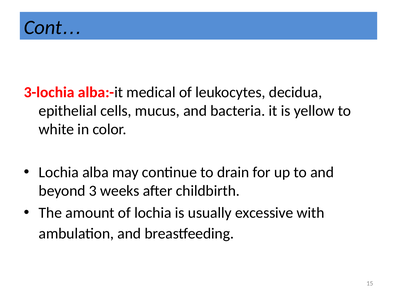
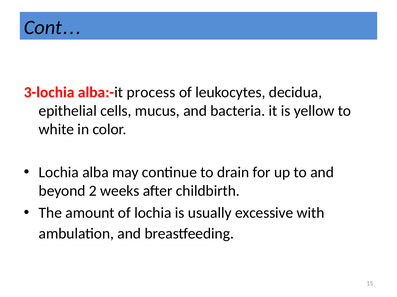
medical: medical -> process (151, 92)
3: 3 -> 2 (93, 191)
